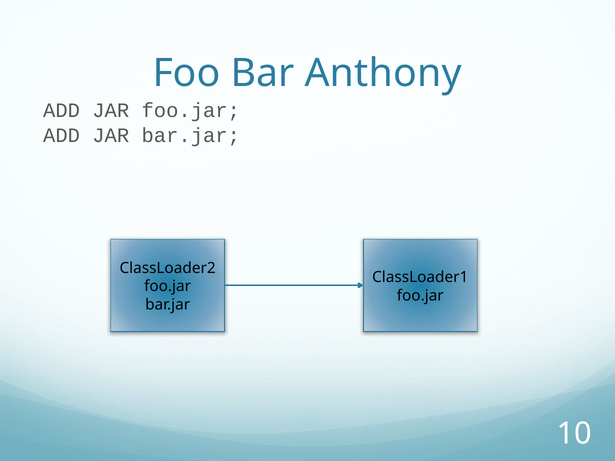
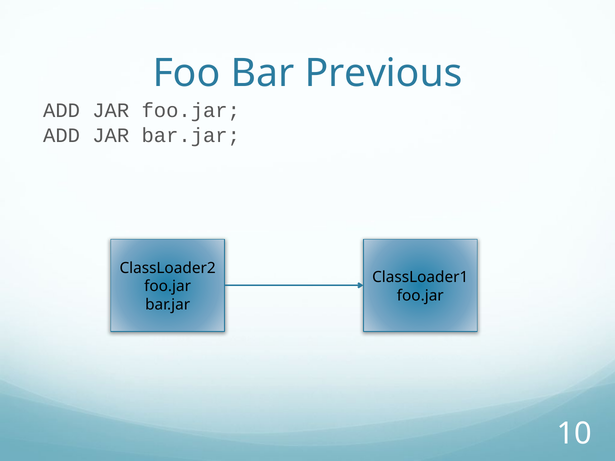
Anthony: Anthony -> Previous (383, 73)
